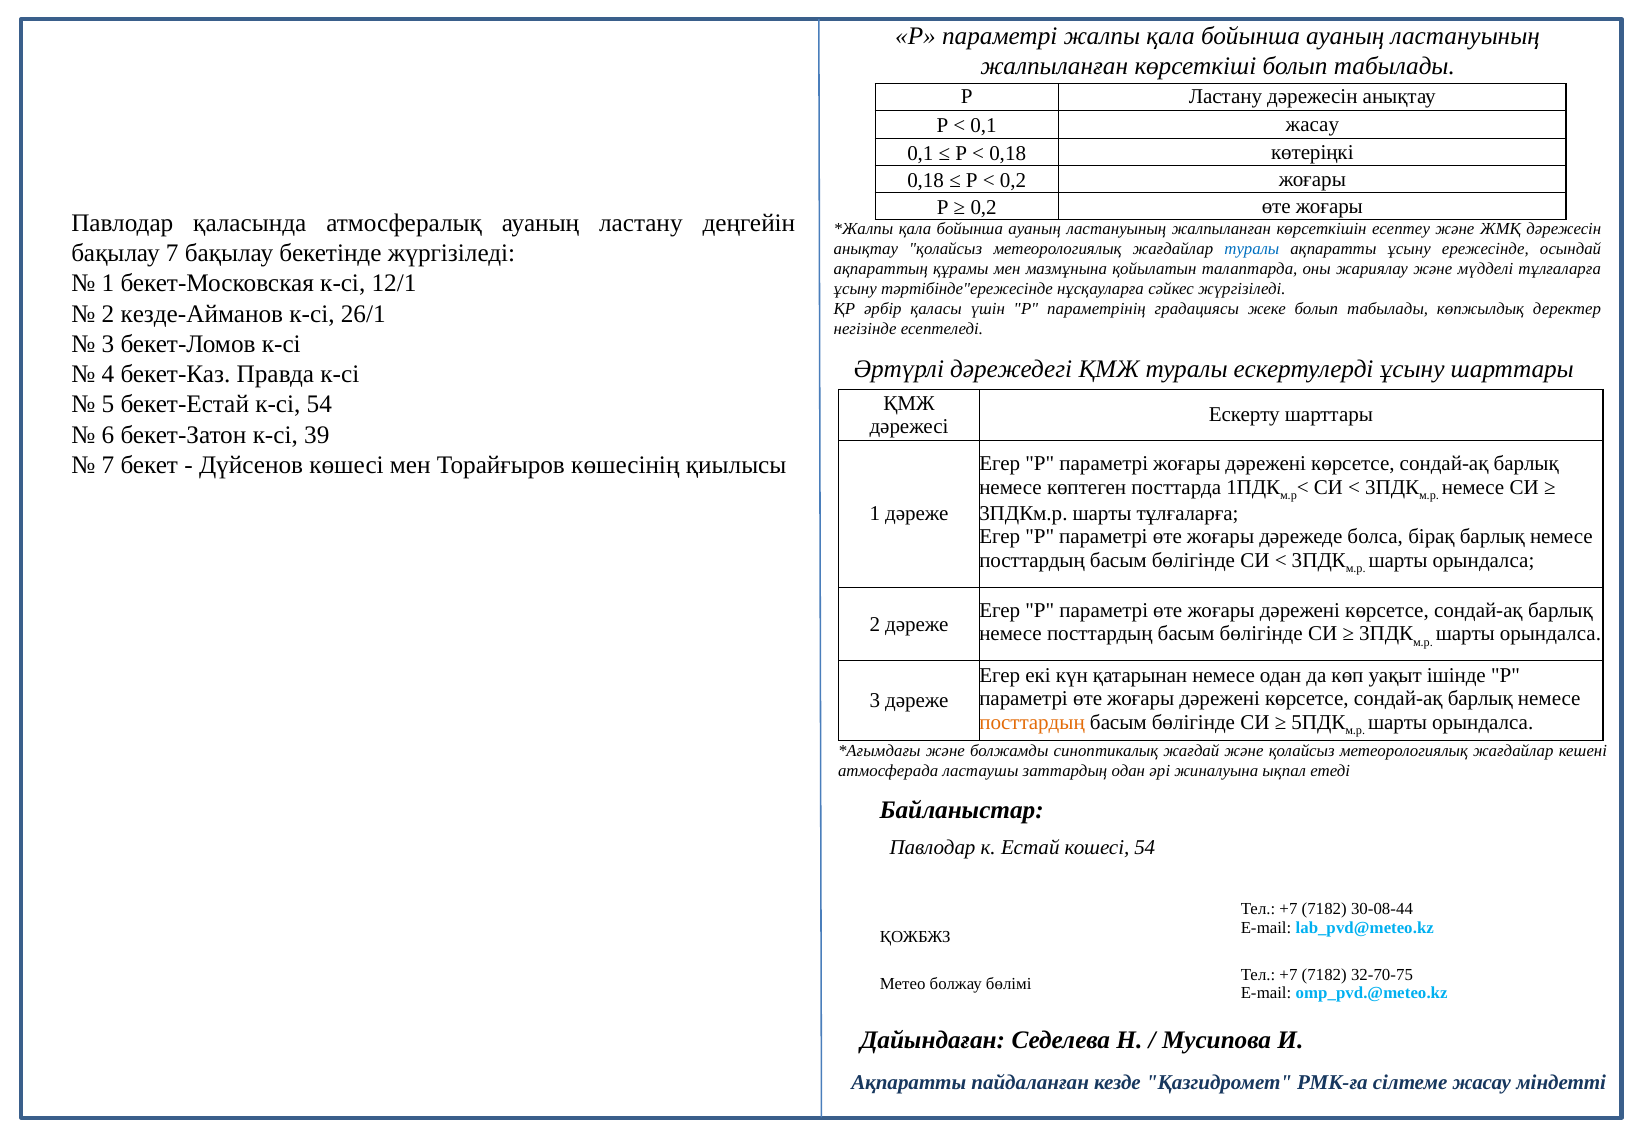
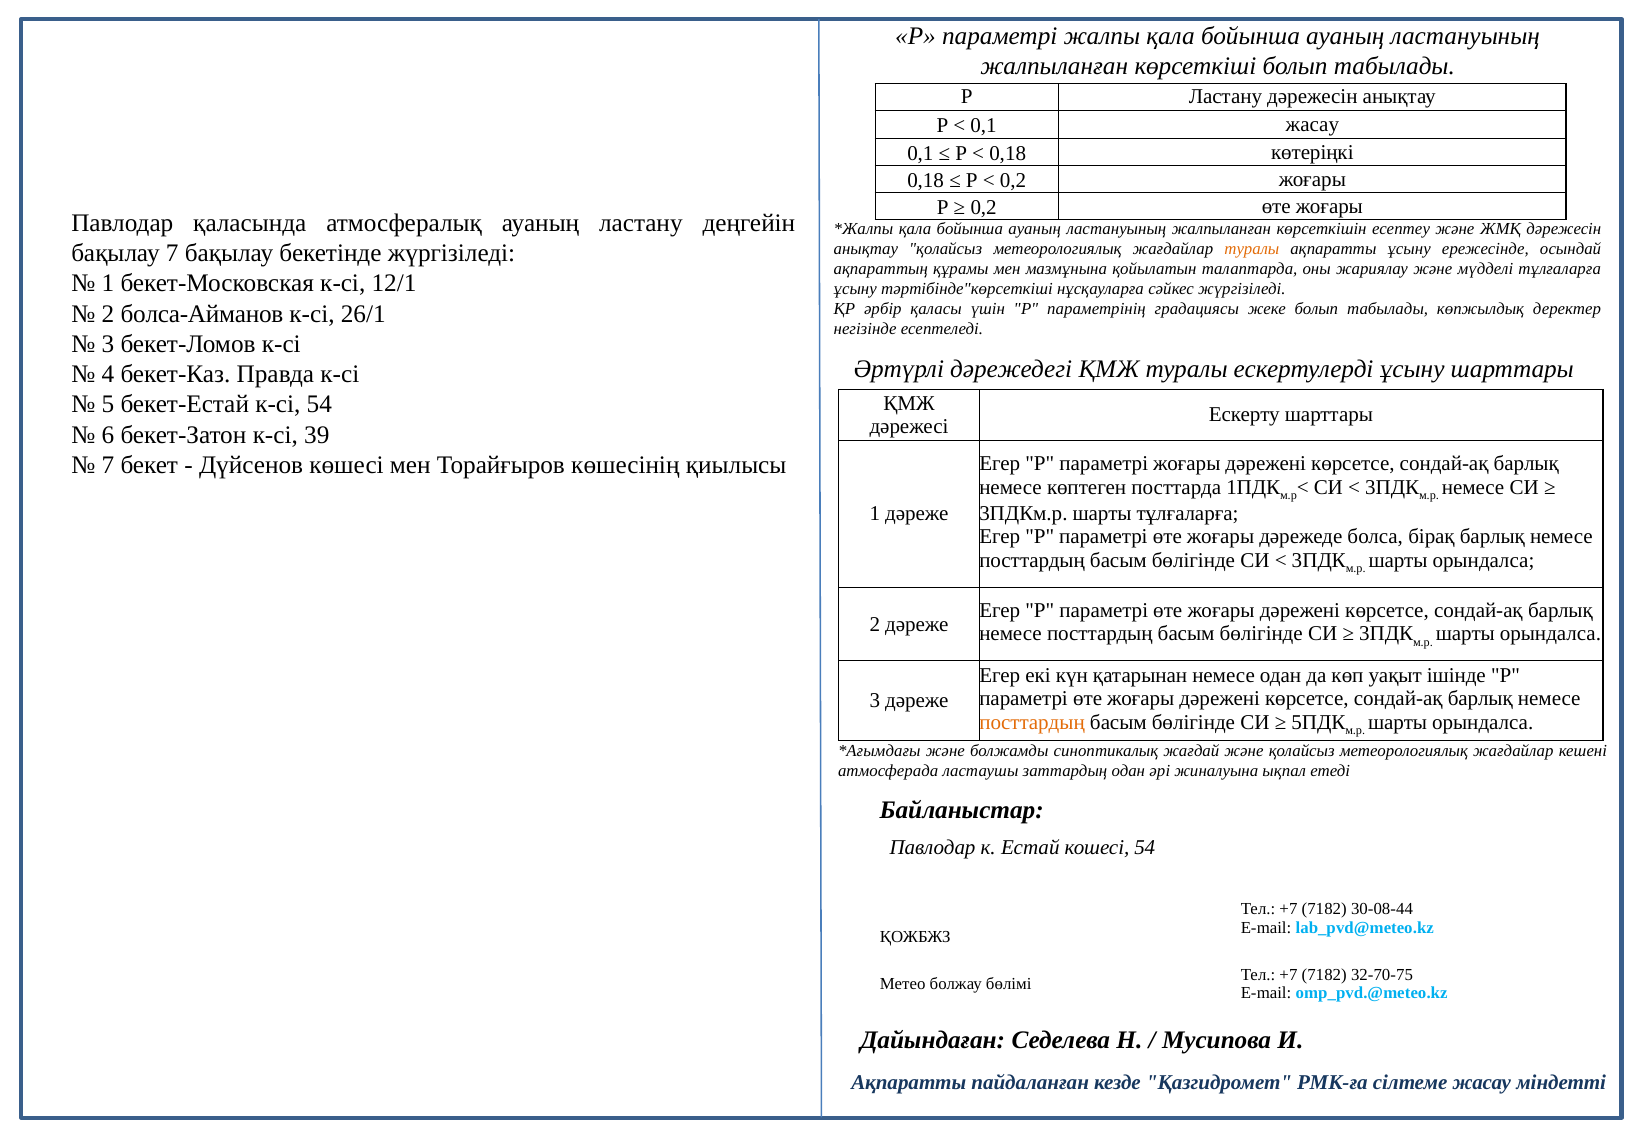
туралы colour: blue -> orange (1252, 249)
тәртібінде"ережесінде: тәртібінде"ережесінде -> тәртібінде"көрсеткіші (967, 289)
кезде-Айманов: кезде-Айманов -> болса-Айманов (202, 314)
